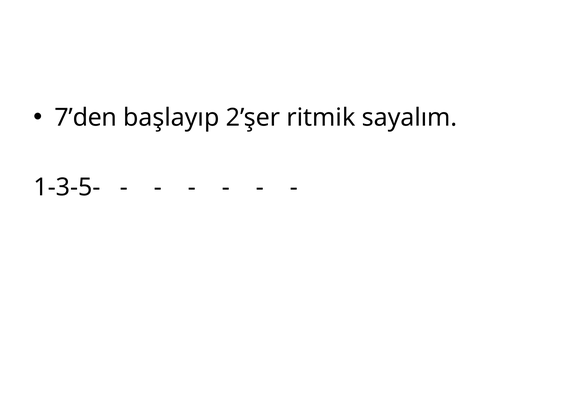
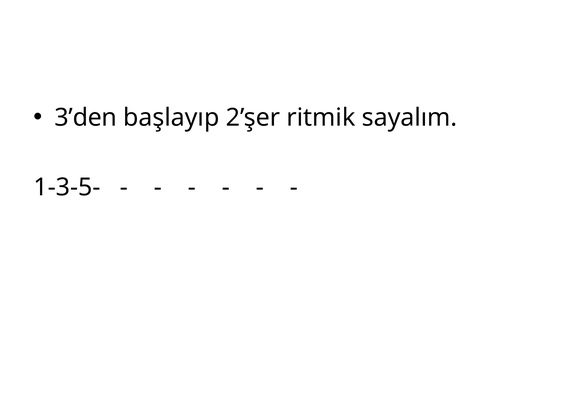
7’den: 7’den -> 3’den (86, 118)
